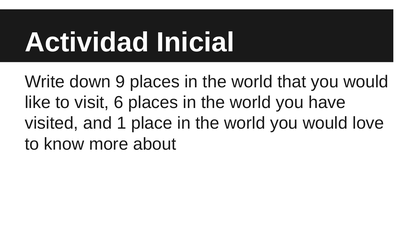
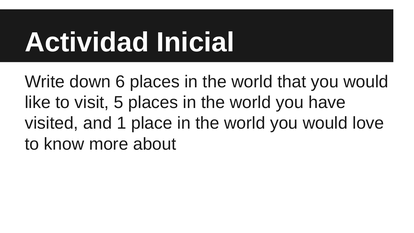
9: 9 -> 6 (120, 82)
6: 6 -> 5 (119, 103)
